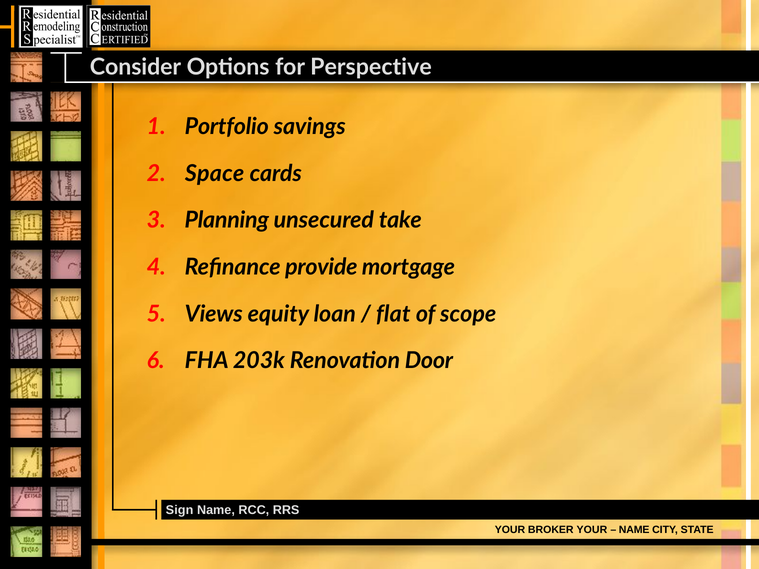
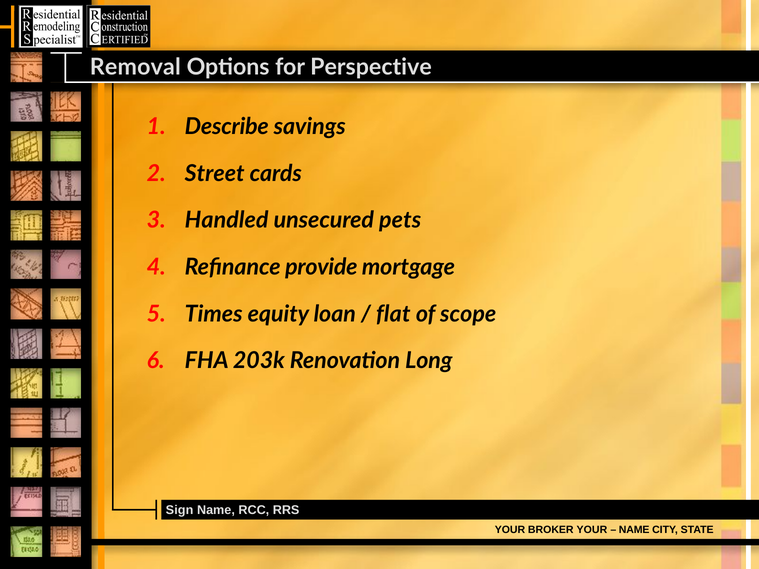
Consider: Consider -> Removal (135, 67)
Portfolio: Portfolio -> Describe (227, 127)
Space: Space -> Street (215, 174)
Planning: Planning -> Handled (227, 220)
take: take -> pets (400, 220)
Views: Views -> Times (214, 314)
Door: Door -> Long (429, 361)
